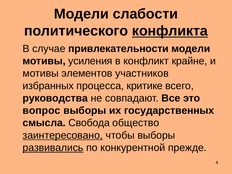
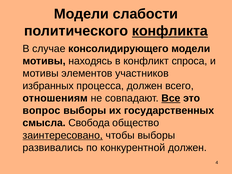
привлекательности: привлекательности -> консолидирующего (118, 49)
усиления: усиления -> находясь (90, 61)
крайне: крайне -> спроса (189, 61)
процесса критике: критике -> должен (145, 86)
руководства: руководства -> отношениям (55, 98)
Все underline: none -> present (171, 98)
развивались underline: present -> none (53, 148)
конкурентной прежде: прежде -> должен (187, 148)
